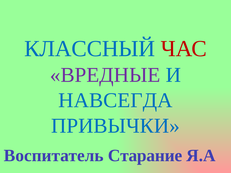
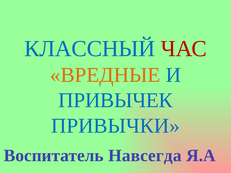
ВРЕДНЫЕ colour: purple -> orange (105, 75)
НАВСЕГДА: НАВСЕГДА -> ПРИВЫЧЕК (116, 100)
Старание: Старание -> Навсегда (145, 156)
